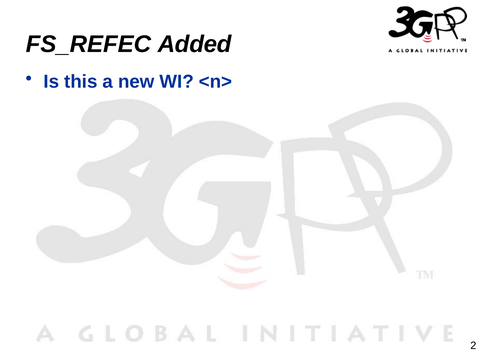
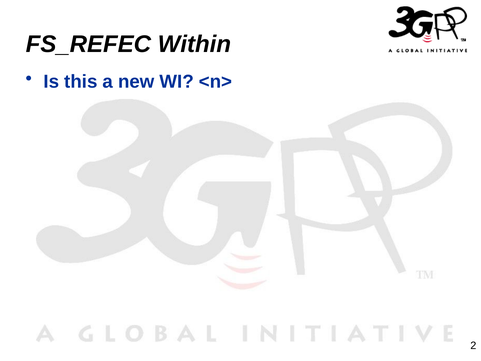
Added: Added -> Within (195, 44)
